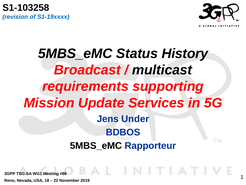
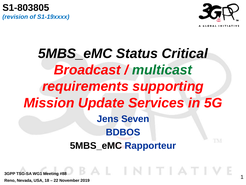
S1-103258: S1-103258 -> S1-803805 (26, 8)
History: History -> Critical (185, 53)
multicast colour: black -> green (162, 70)
Under: Under -> Seven (135, 119)
